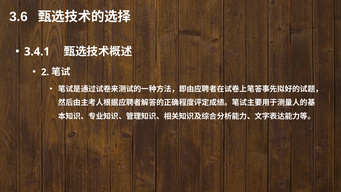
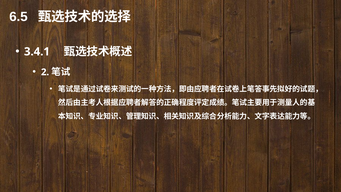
3.6: 3.6 -> 6.5 (18, 17)
